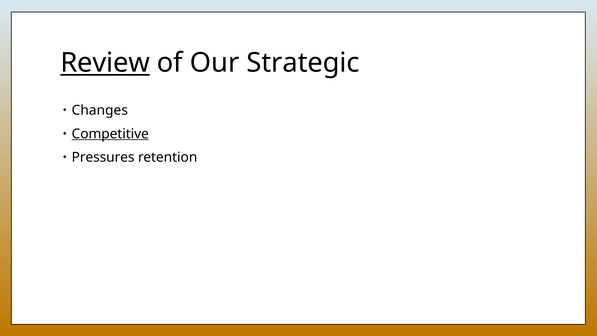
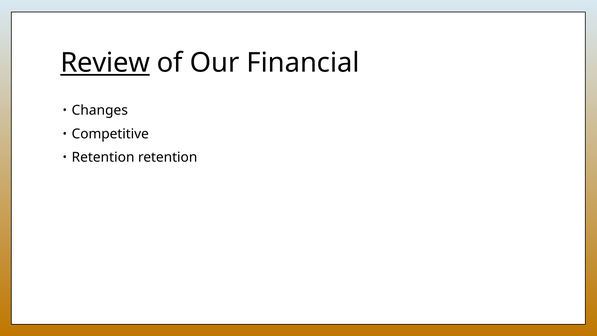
Strategic: Strategic -> Financial (303, 63)
Competitive underline: present -> none (110, 134)
Pressures: Pressures -> Retention (103, 157)
